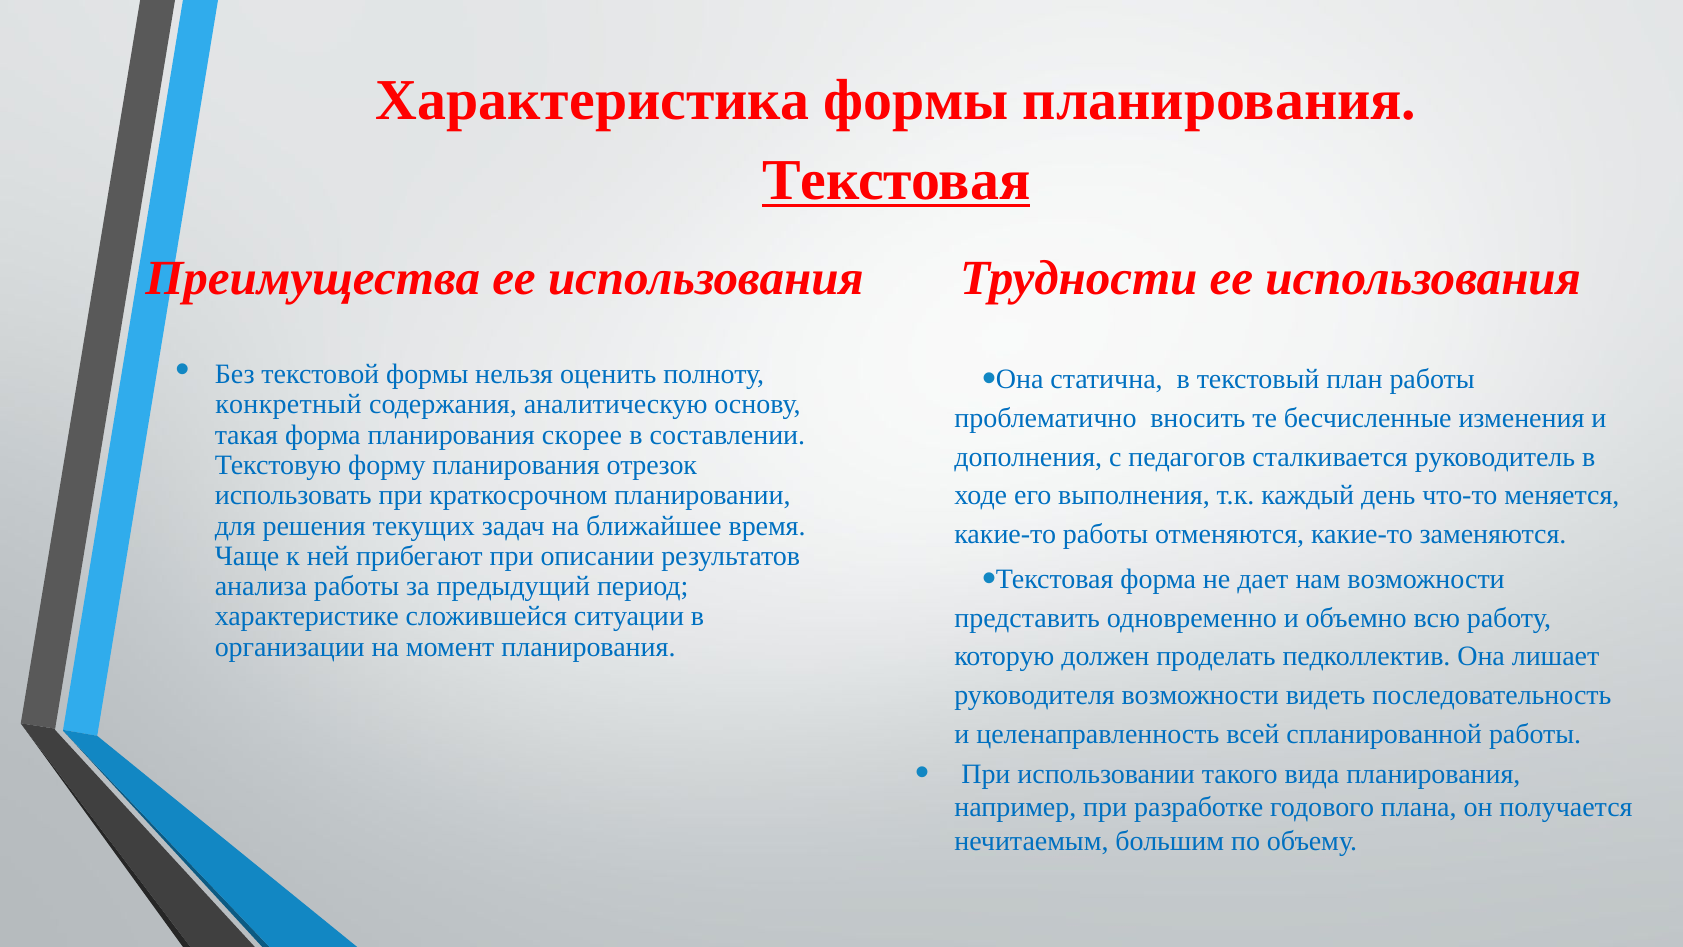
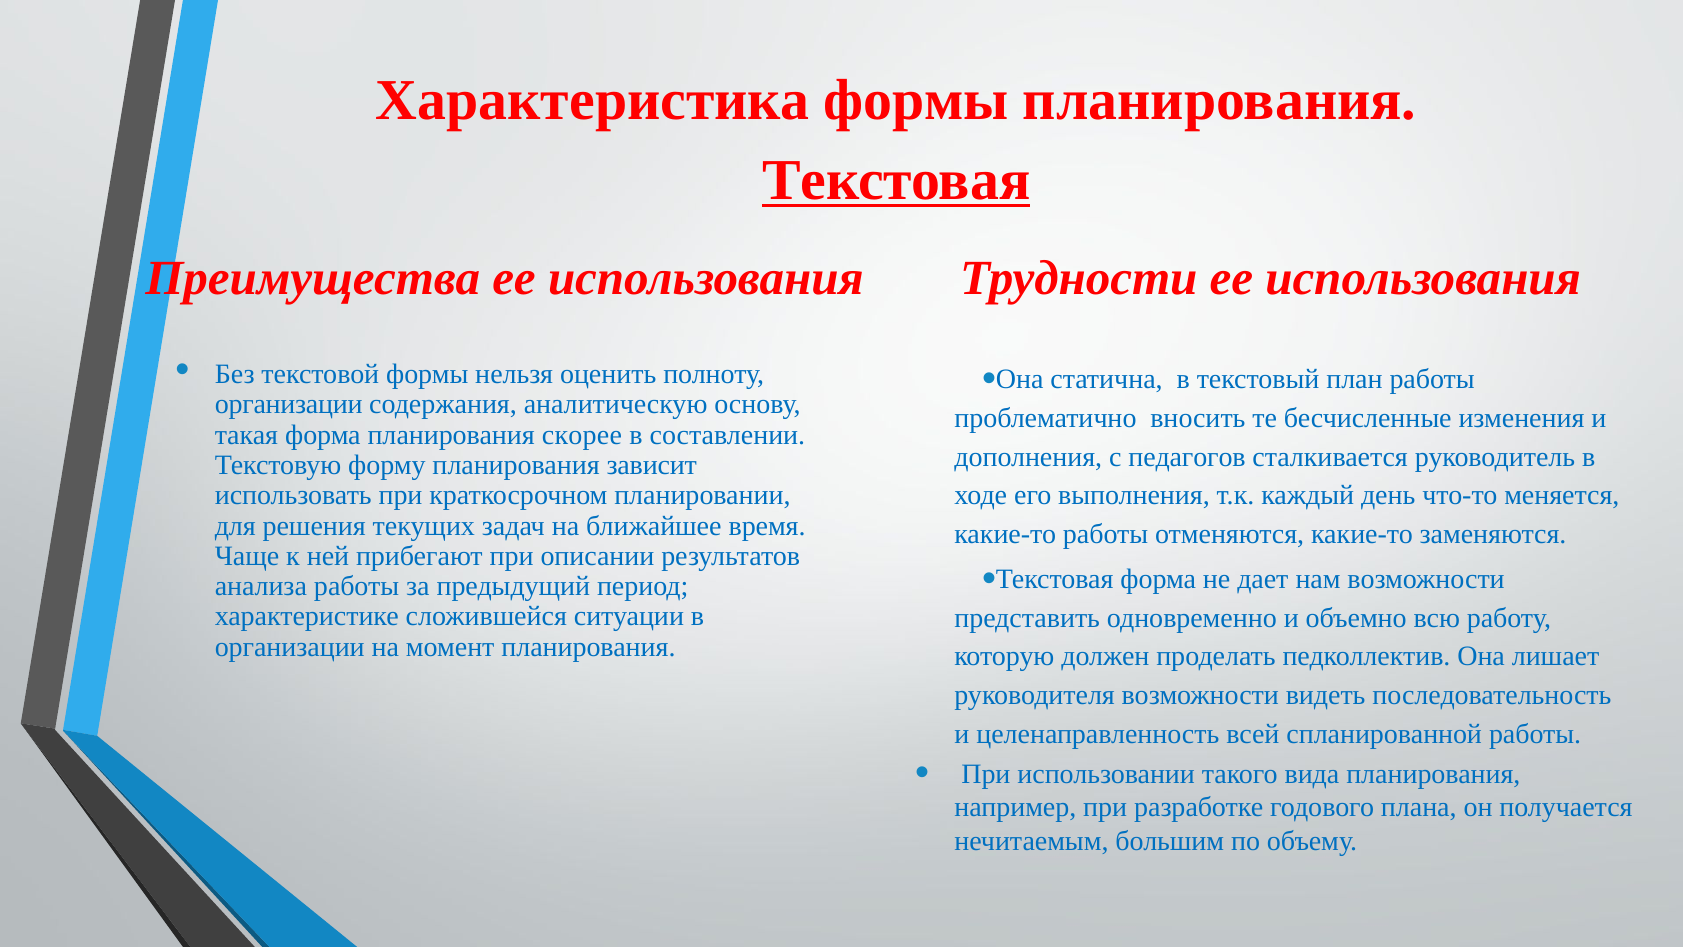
конкретный: конкретный -> организации (289, 405)
отрезок: отрезок -> зависит (652, 465)
